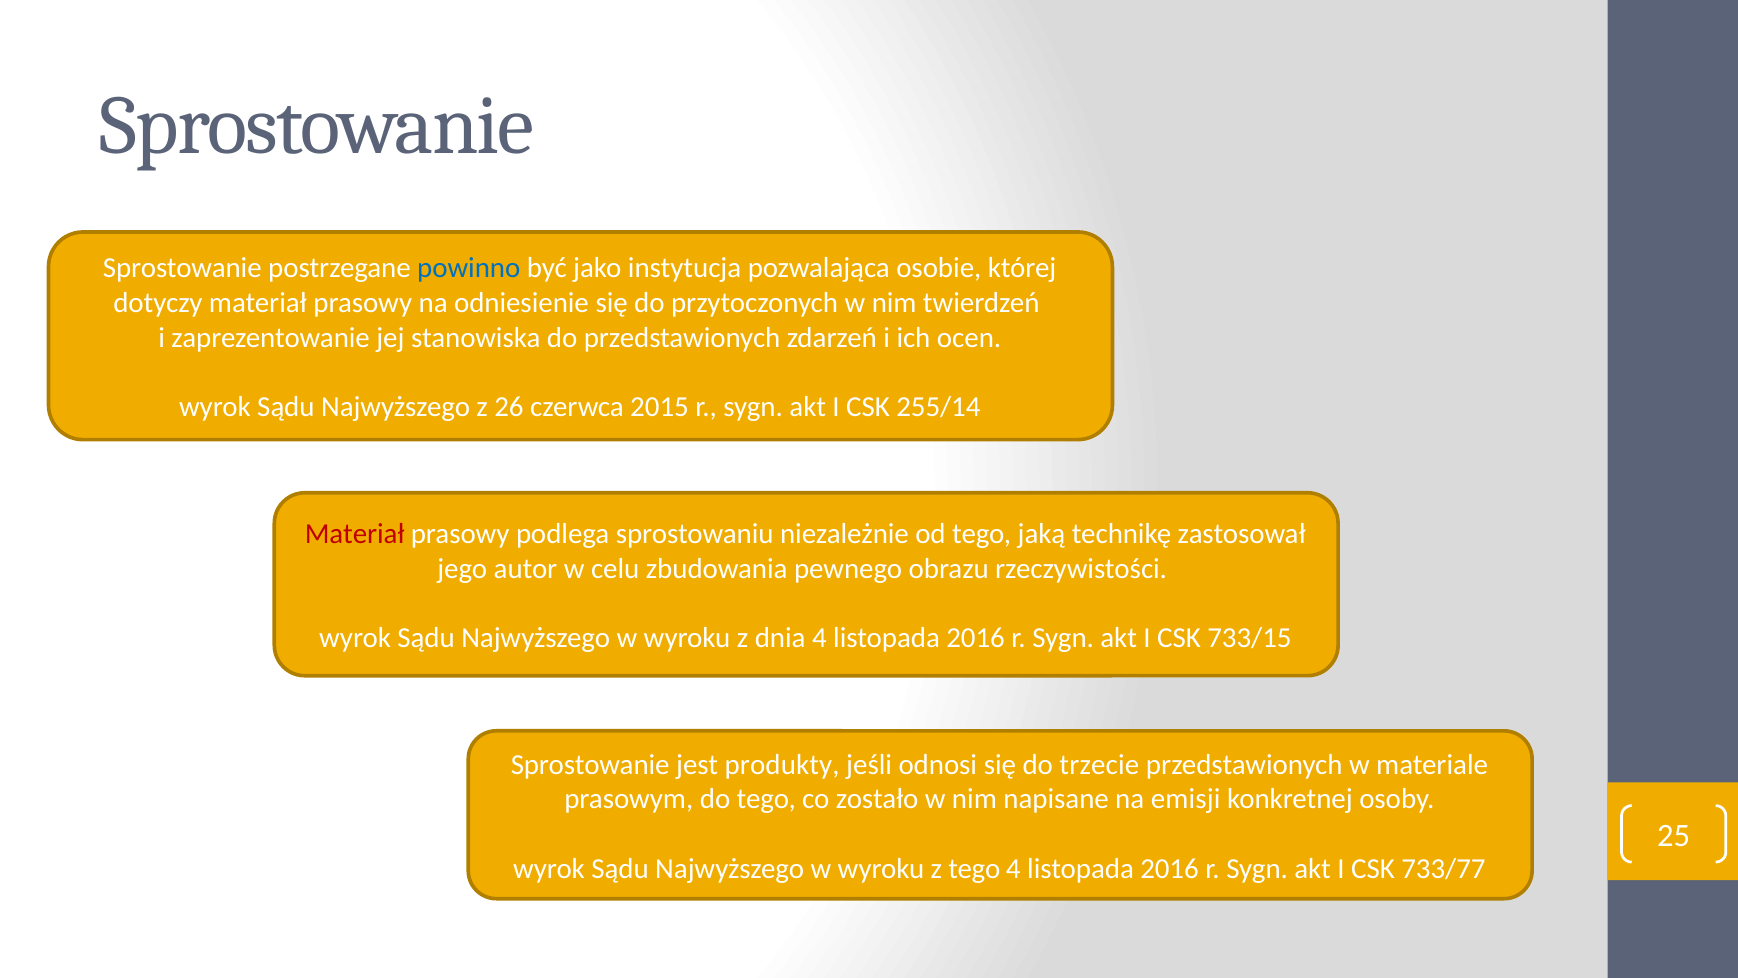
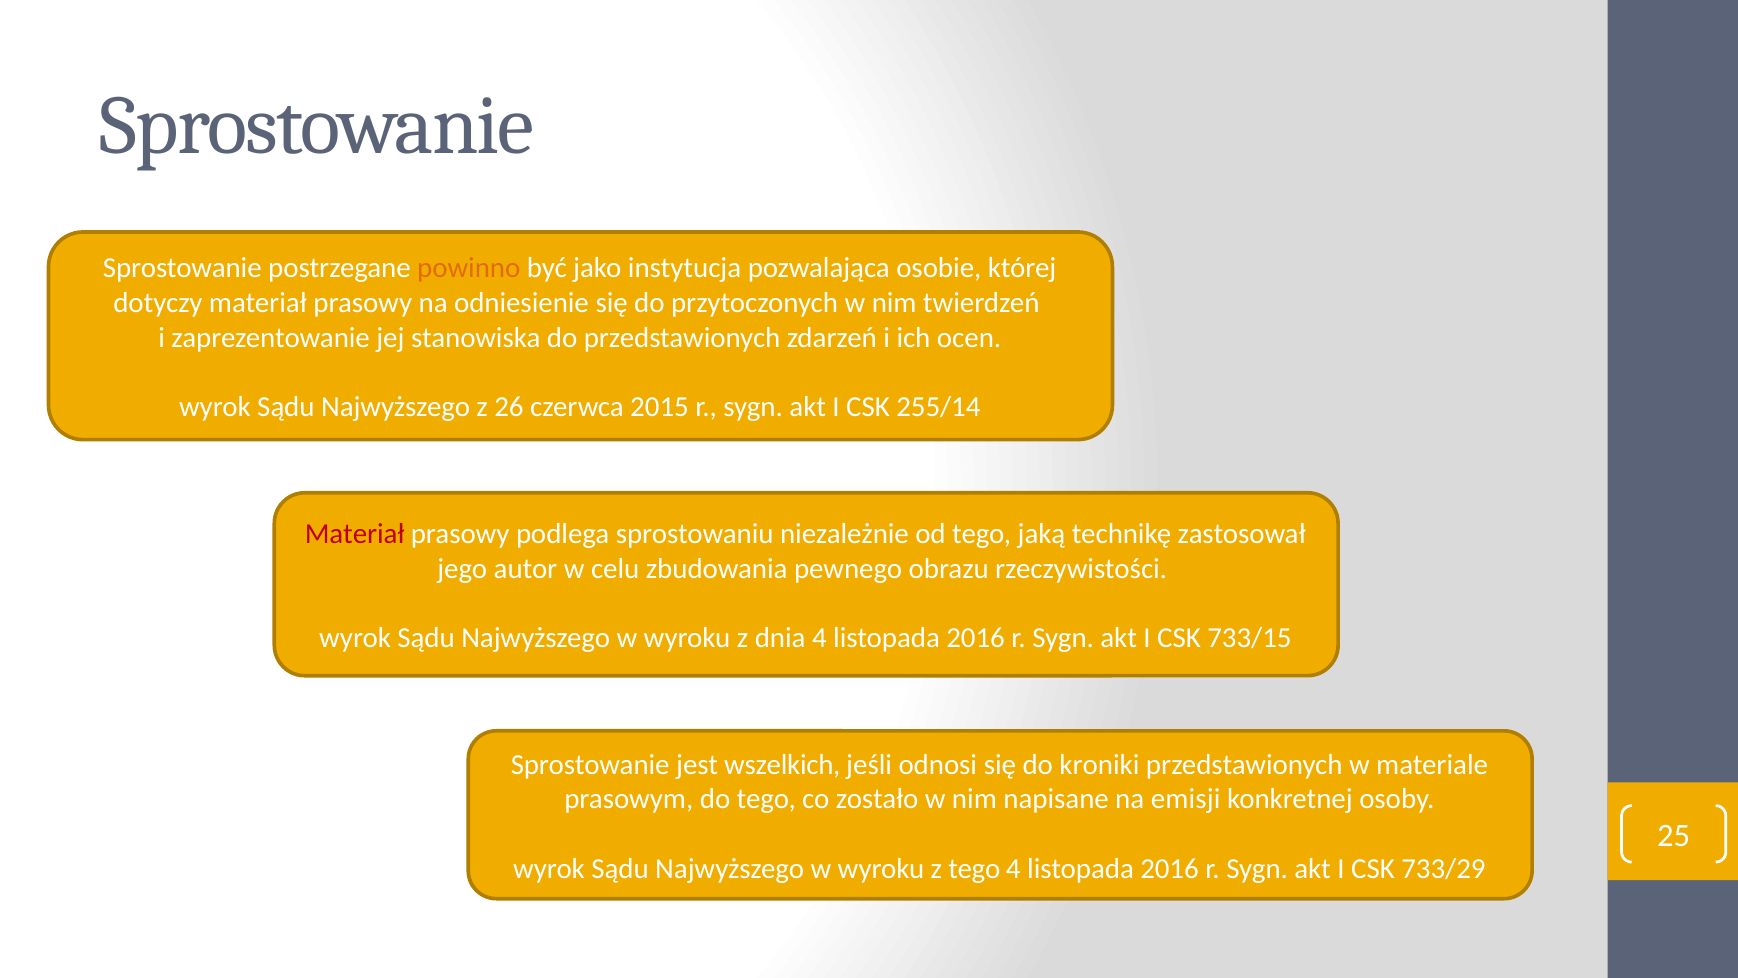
powinno colour: blue -> orange (469, 268)
produkty: produkty -> wszelkich (782, 764)
trzecie: trzecie -> kroniki (1099, 764)
733/77: 733/77 -> 733/29 (1443, 869)
